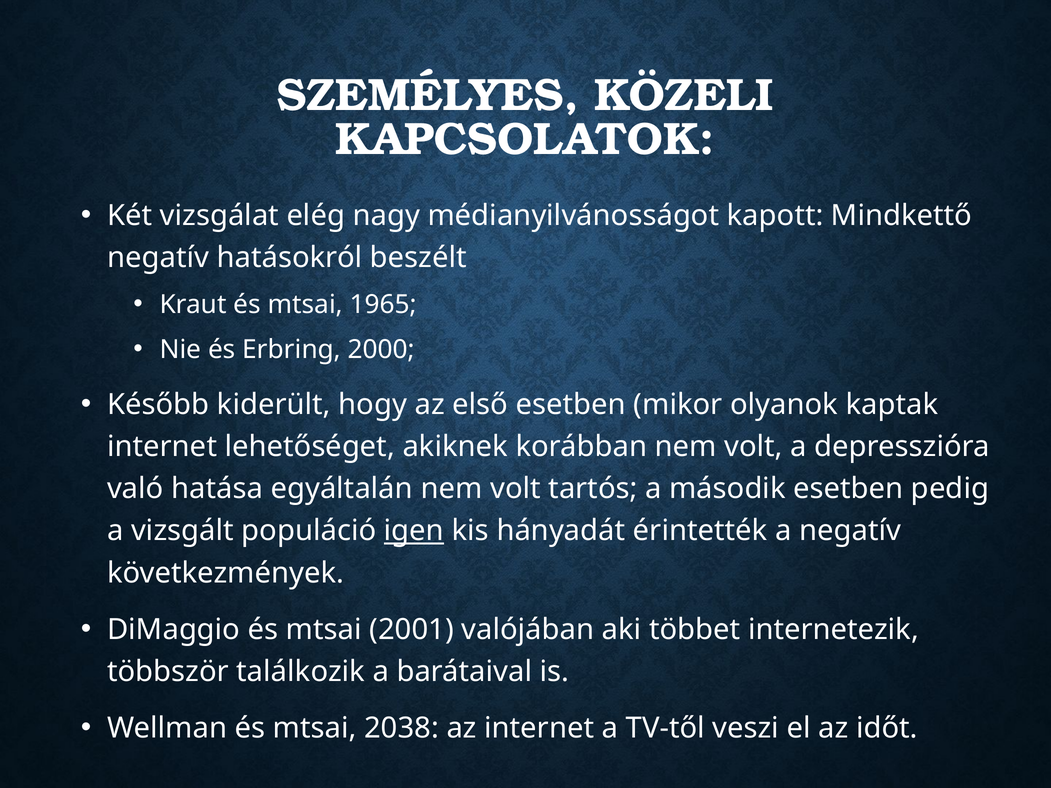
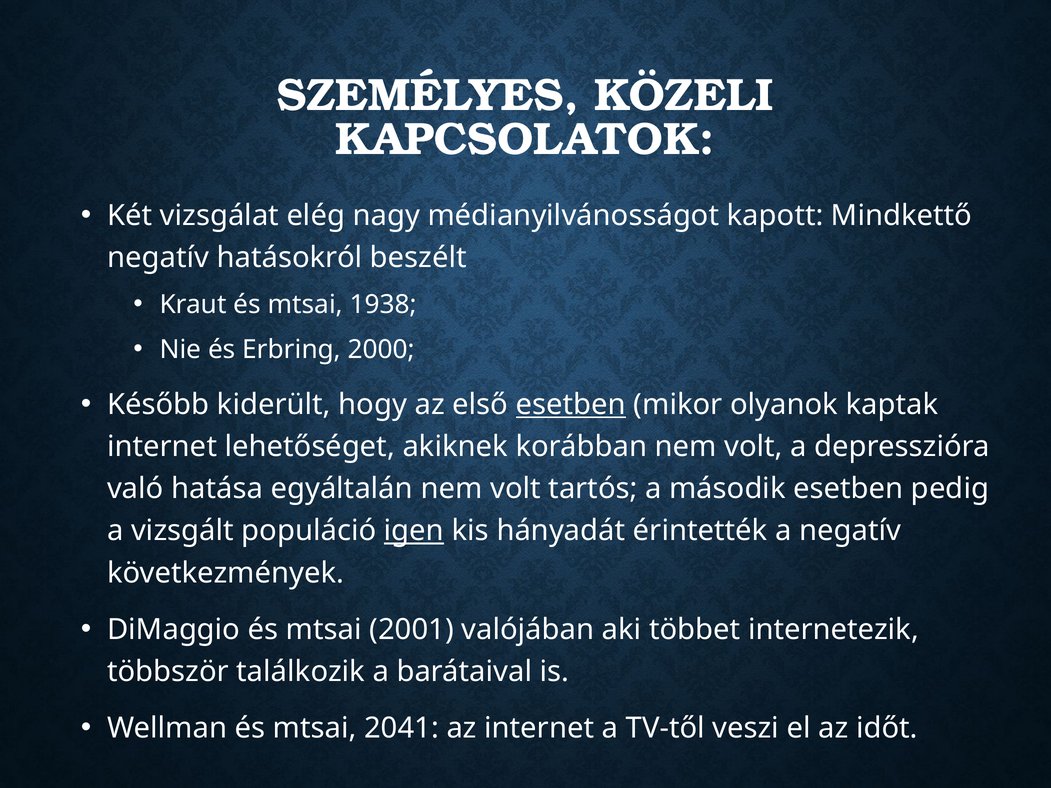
1965: 1965 -> 1938 (383, 305)
esetben underline: none -> present (571, 405)
2038: 2038 -> 2041 (401, 729)
